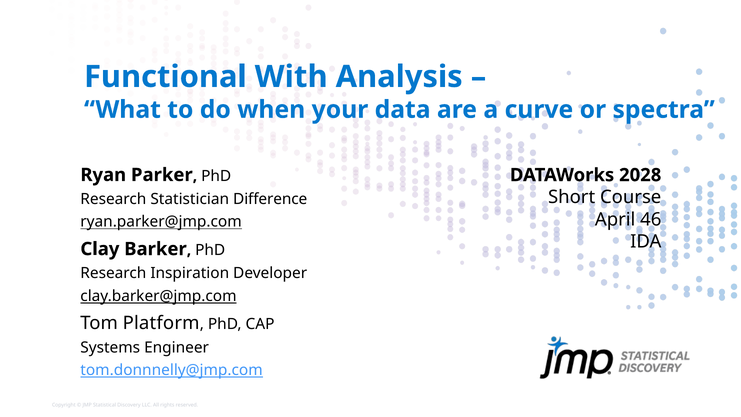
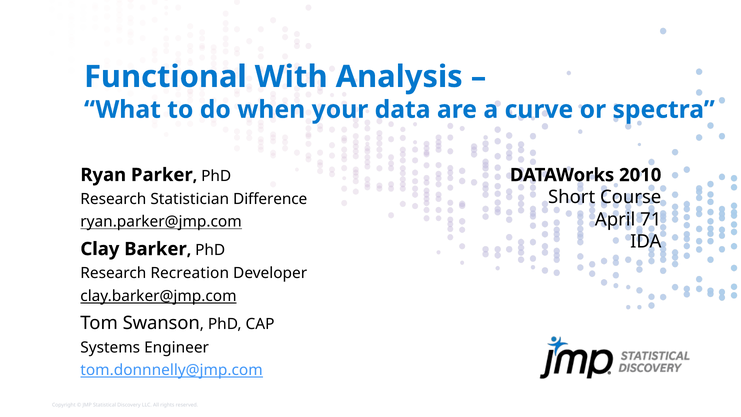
2028: 2028 -> 2010 (640, 175)
46: 46 -> 71 (651, 219)
Inspiration: Inspiration -> Recreation (190, 273)
Platform: Platform -> Swanson (161, 323)
